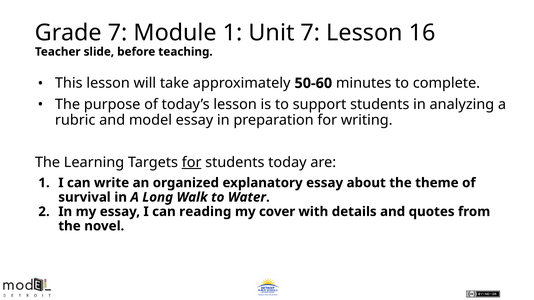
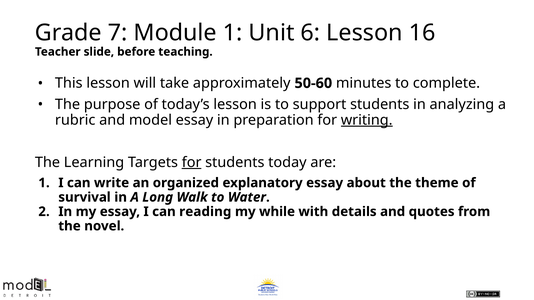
Unit 7: 7 -> 6 (310, 33)
writing underline: none -> present (367, 120)
cover: cover -> while (277, 212)
